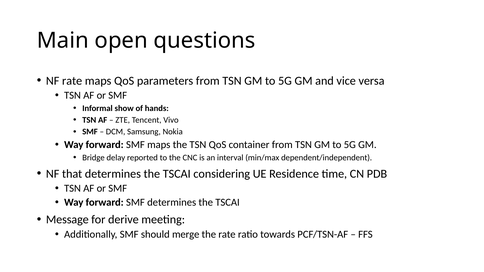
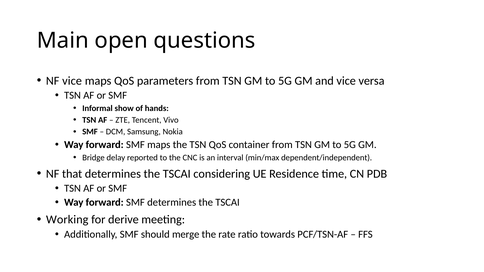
NF rate: rate -> vice (72, 81)
Message: Message -> Working (67, 220)
